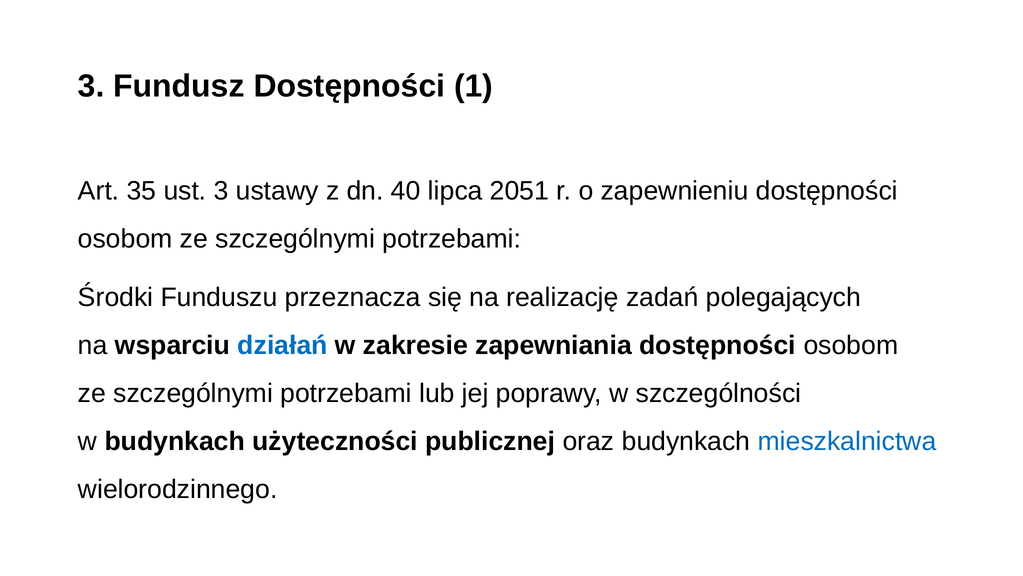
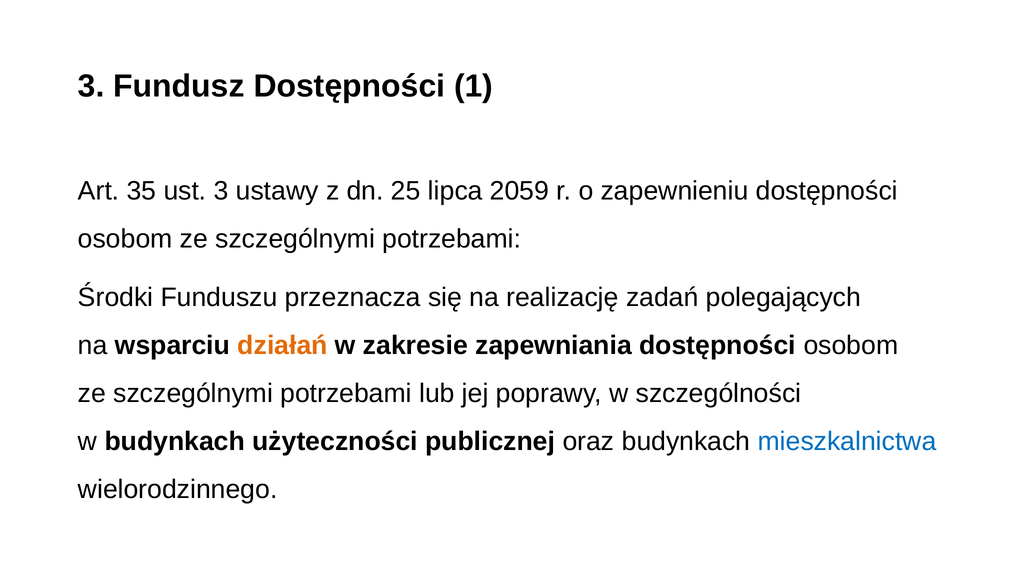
40: 40 -> 25 (406, 191)
2051: 2051 -> 2059 (520, 191)
działań colour: blue -> orange (283, 345)
